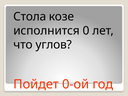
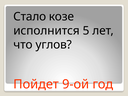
Стола: Стола -> Стало (30, 17)
0: 0 -> 5 (86, 31)
0-ой: 0-ой -> 9-ой (76, 84)
